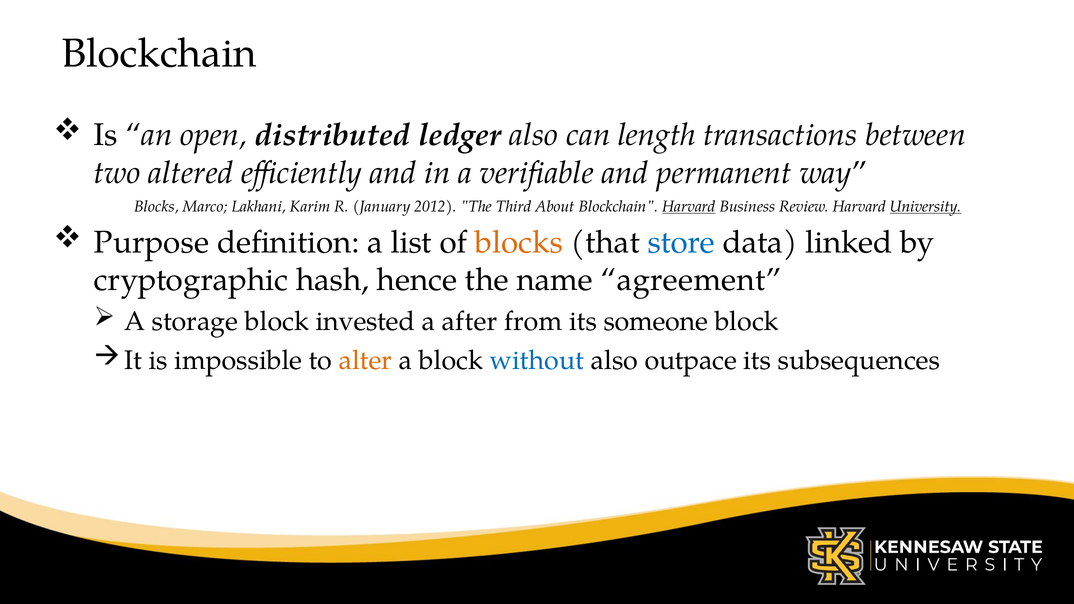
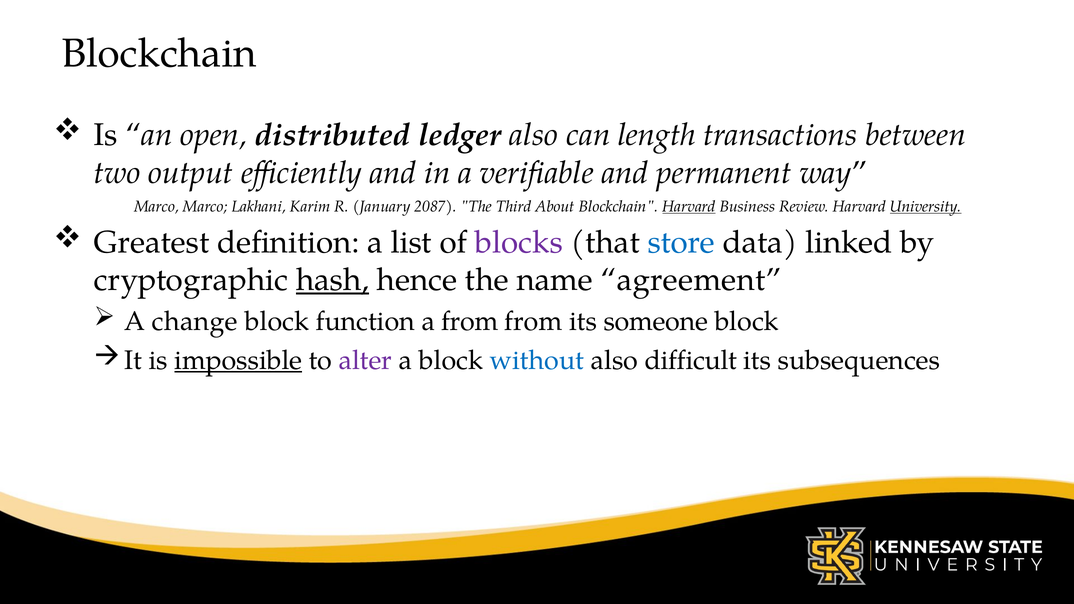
altered: altered -> output (191, 173)
Blocks: Blocks -> Marco (157, 207)
2012: 2012 -> 2087 (436, 207)
Purpose: Purpose -> Greatest (152, 243)
blocks colour: orange -> purple (519, 243)
hash underline: none -> present (333, 280)
storage: storage -> change (195, 322)
invested: invested -> function (365, 322)
a after: after -> from (470, 322)
impossible underline: none -> present (238, 360)
alter colour: orange -> purple (365, 360)
outpace: outpace -> difficult (691, 360)
